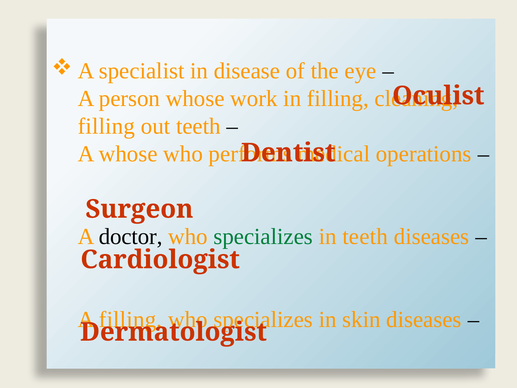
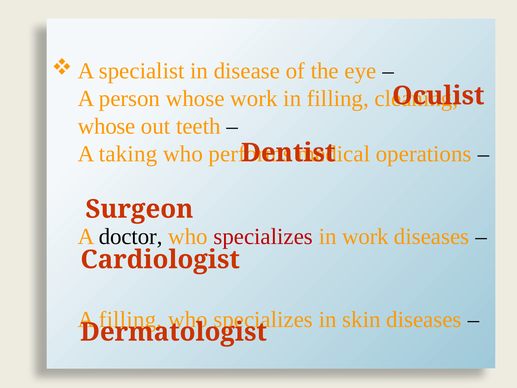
filling: filling -> whose (107, 126)
A whose: whose -> taking (128, 154)
specializes colour: green -> red (263, 236)
in teeth: teeth -> work (365, 236)
